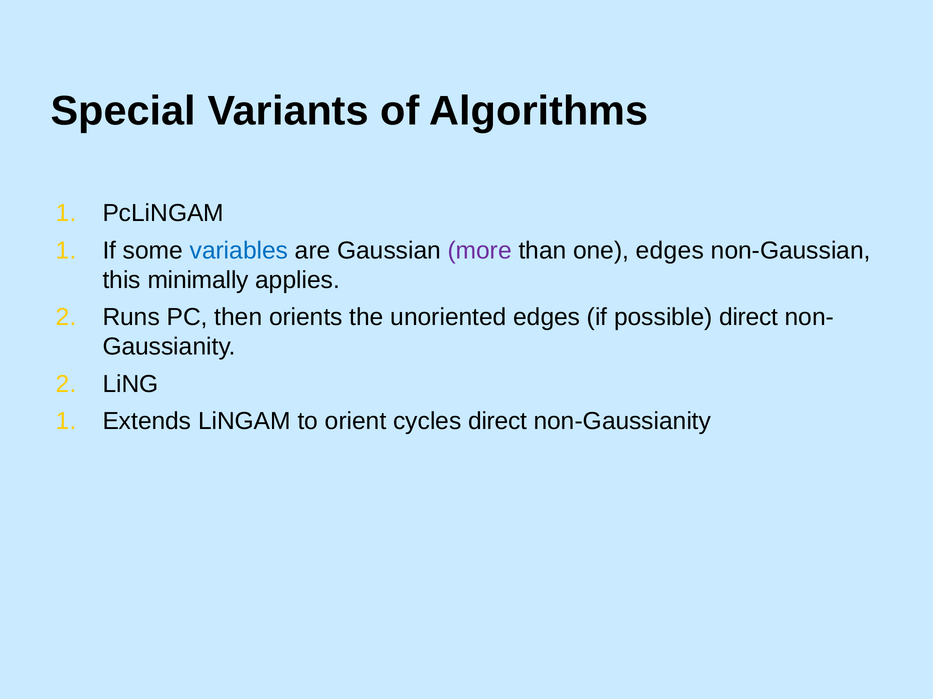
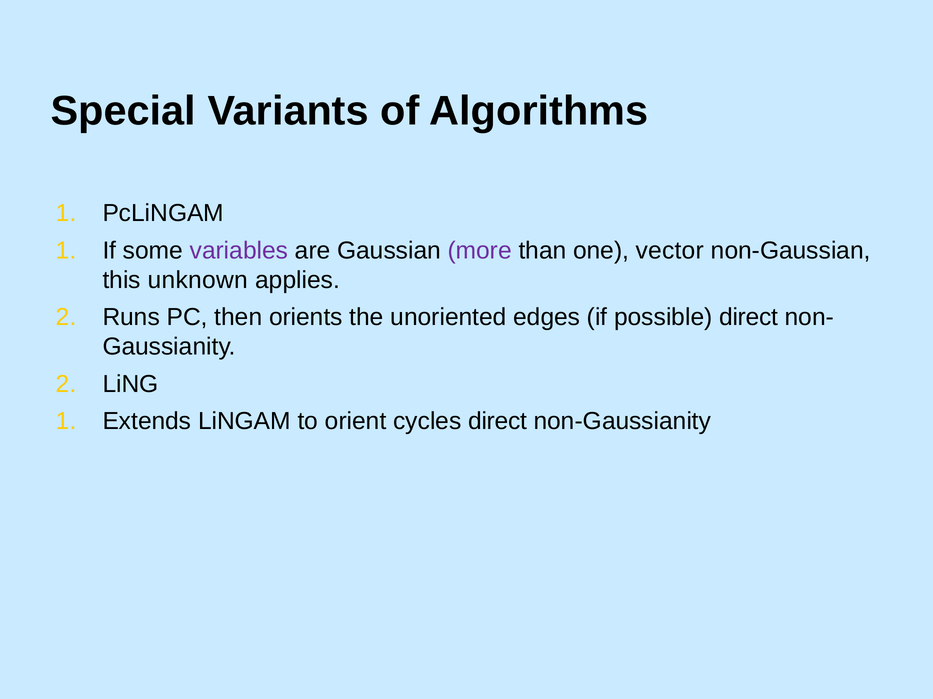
variables colour: blue -> purple (239, 251)
one edges: edges -> vector (670, 251)
minimally: minimally -> unknown (198, 280)
